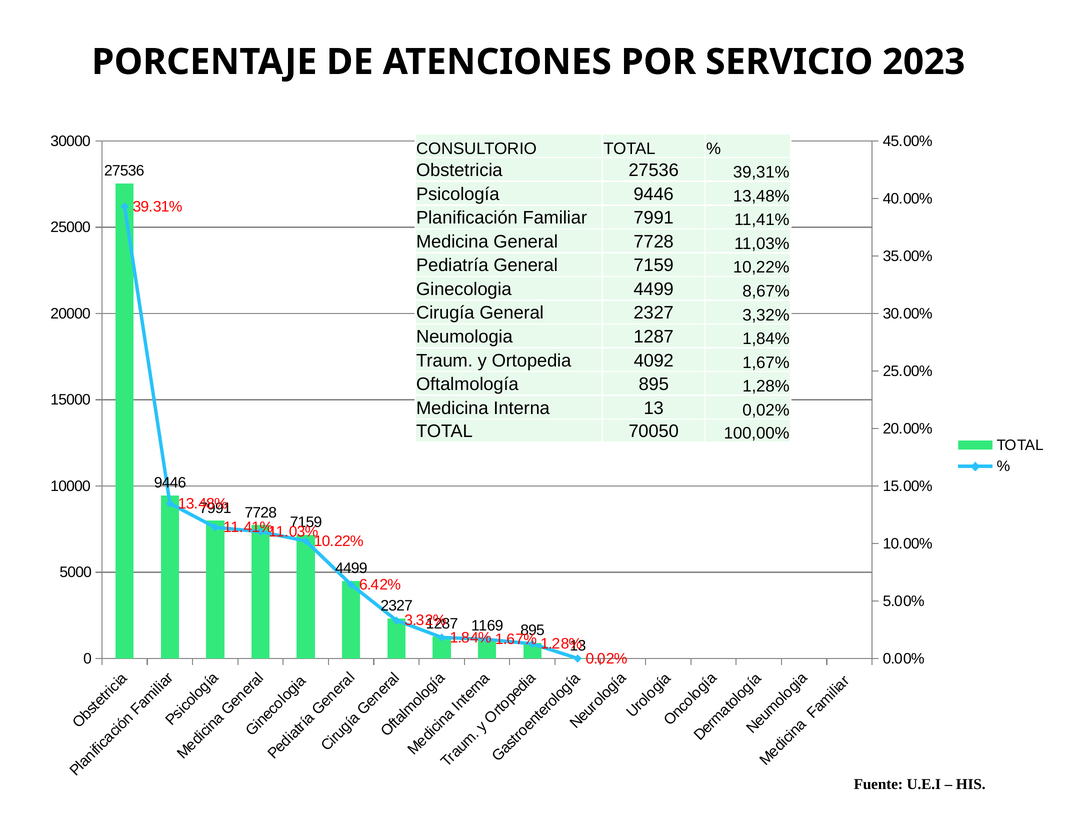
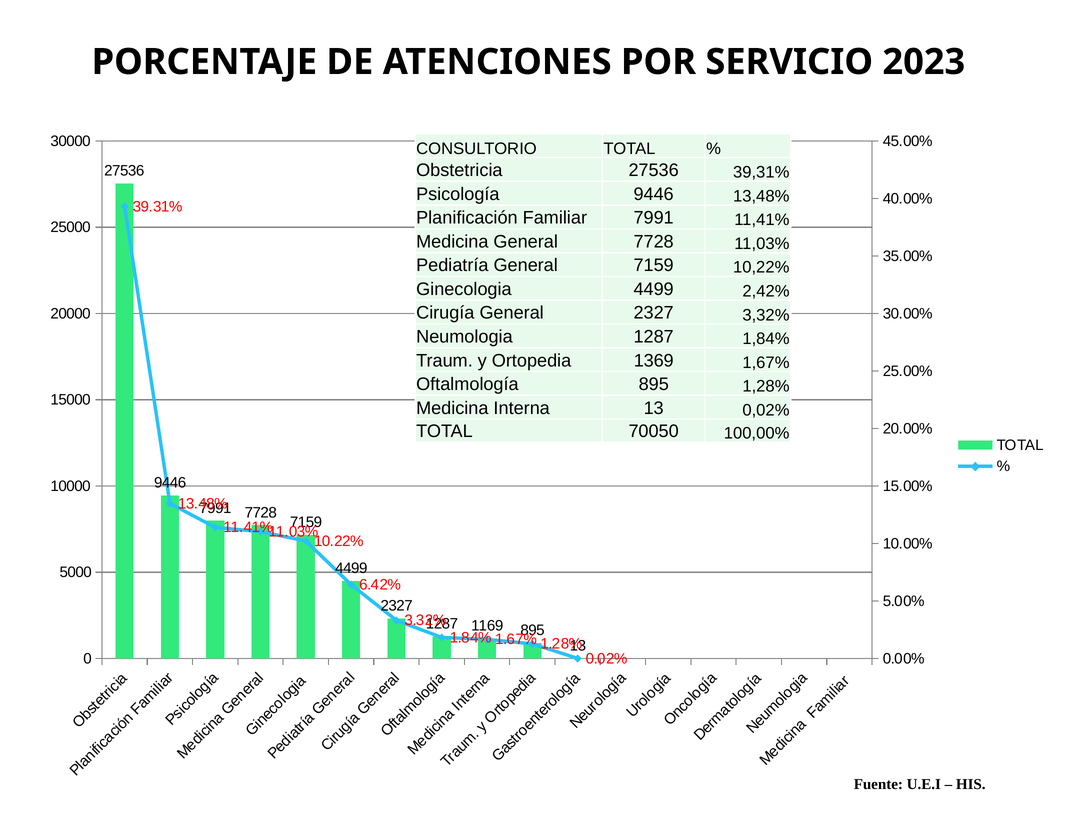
8,67%: 8,67% -> 2,42% (766, 291)
4092: 4092 -> 1369 (654, 360)
